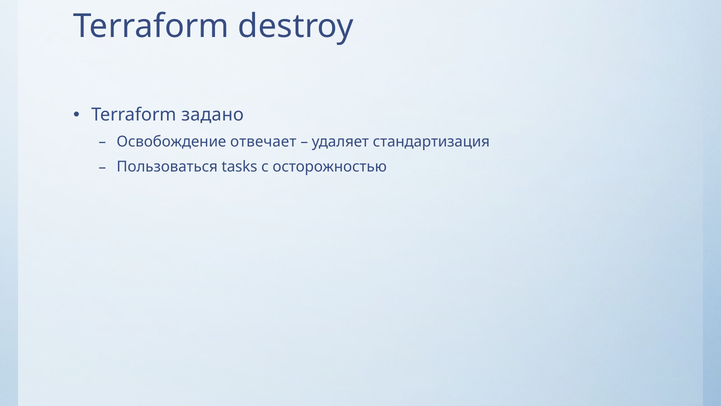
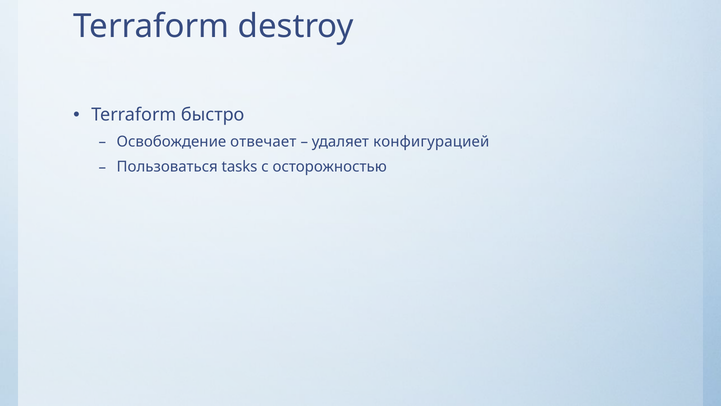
задано: задано -> быстро (213, 115)
стандартизация: стандартизация -> конфигурацией (431, 142)
